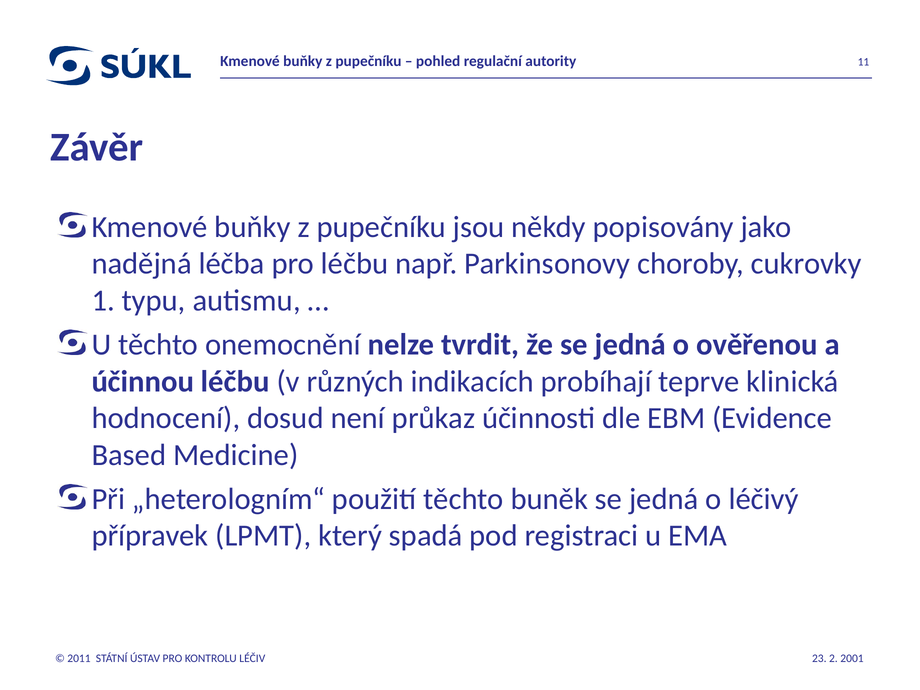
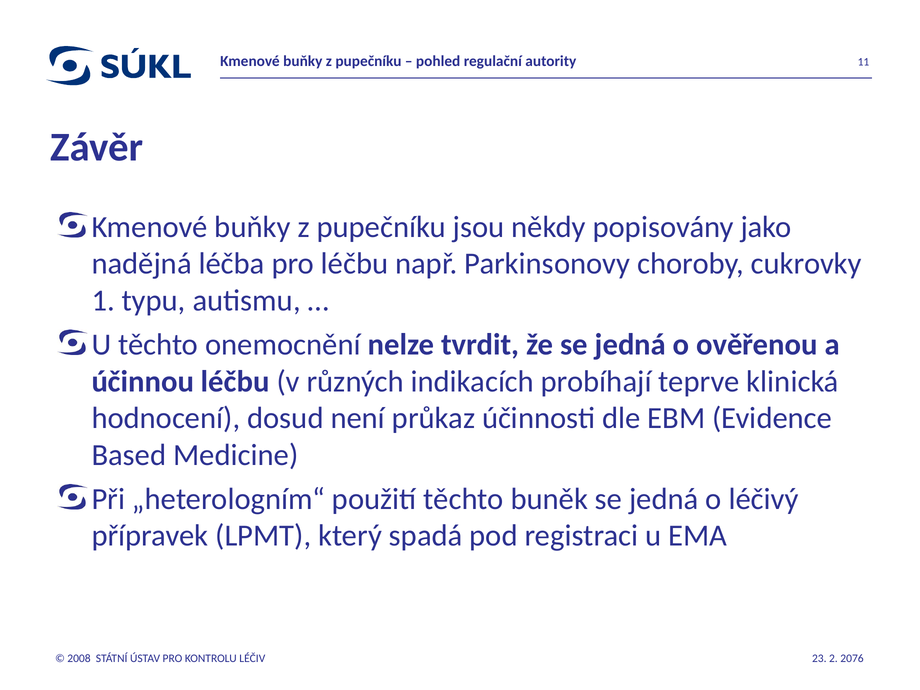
2001: 2001 -> 2076 (852, 658)
2011: 2011 -> 2008 (79, 659)
